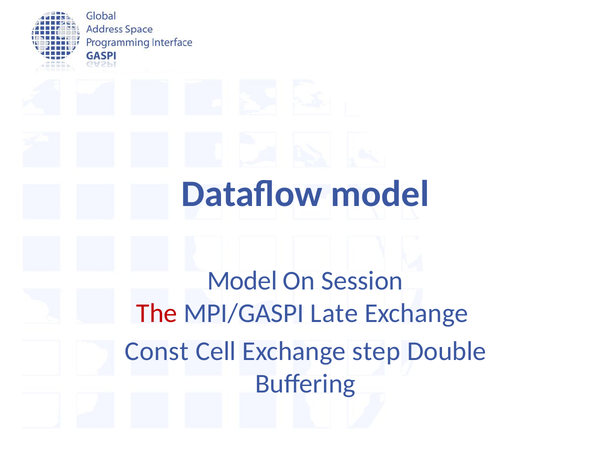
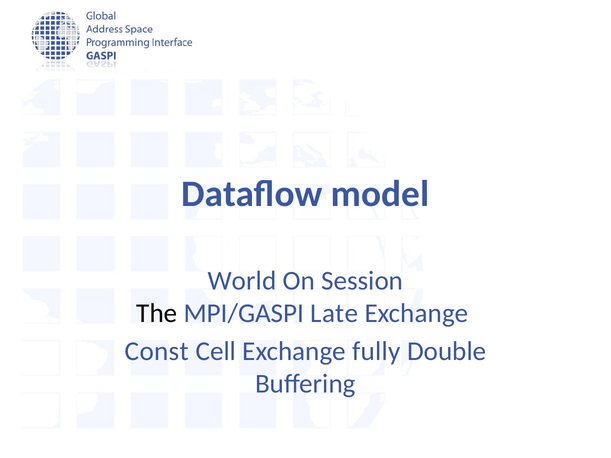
Model: Model -> World (242, 281)
The colour: red -> black (157, 314)
step: step -> fully (376, 352)
